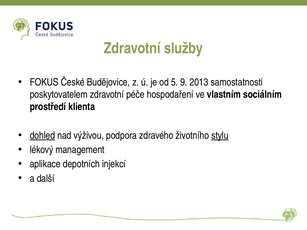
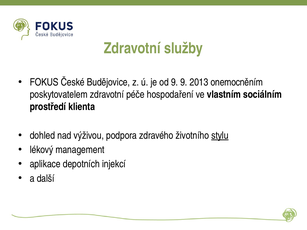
od 5: 5 -> 9 (175, 82)
samostatnosti: samostatnosti -> onemocněním (237, 82)
dohled underline: present -> none (42, 136)
